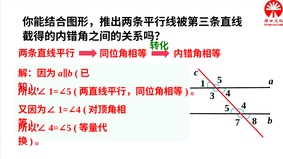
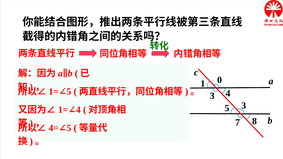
1 5: 5 -> 0 (220, 80)
5 4: 4 -> 3 (244, 106)
